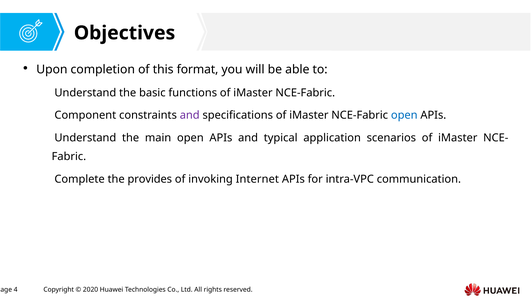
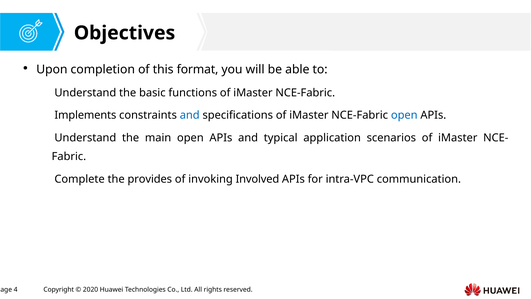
Component: Component -> Implements (85, 115)
and colour: purple -> blue (190, 115)
Internet: Internet -> Involved (257, 179)
